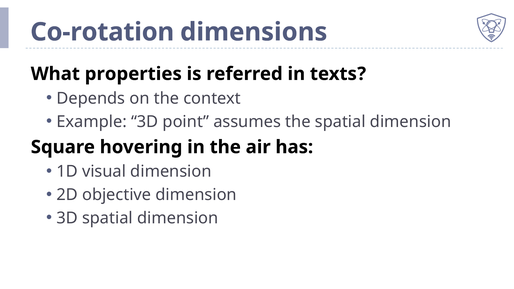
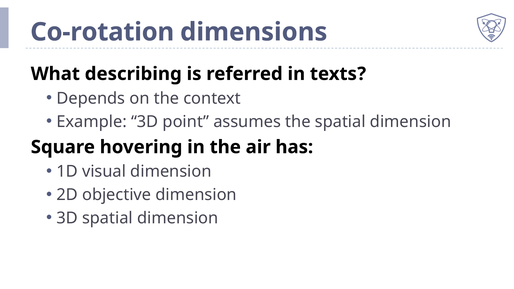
properties: properties -> describing (133, 74)
